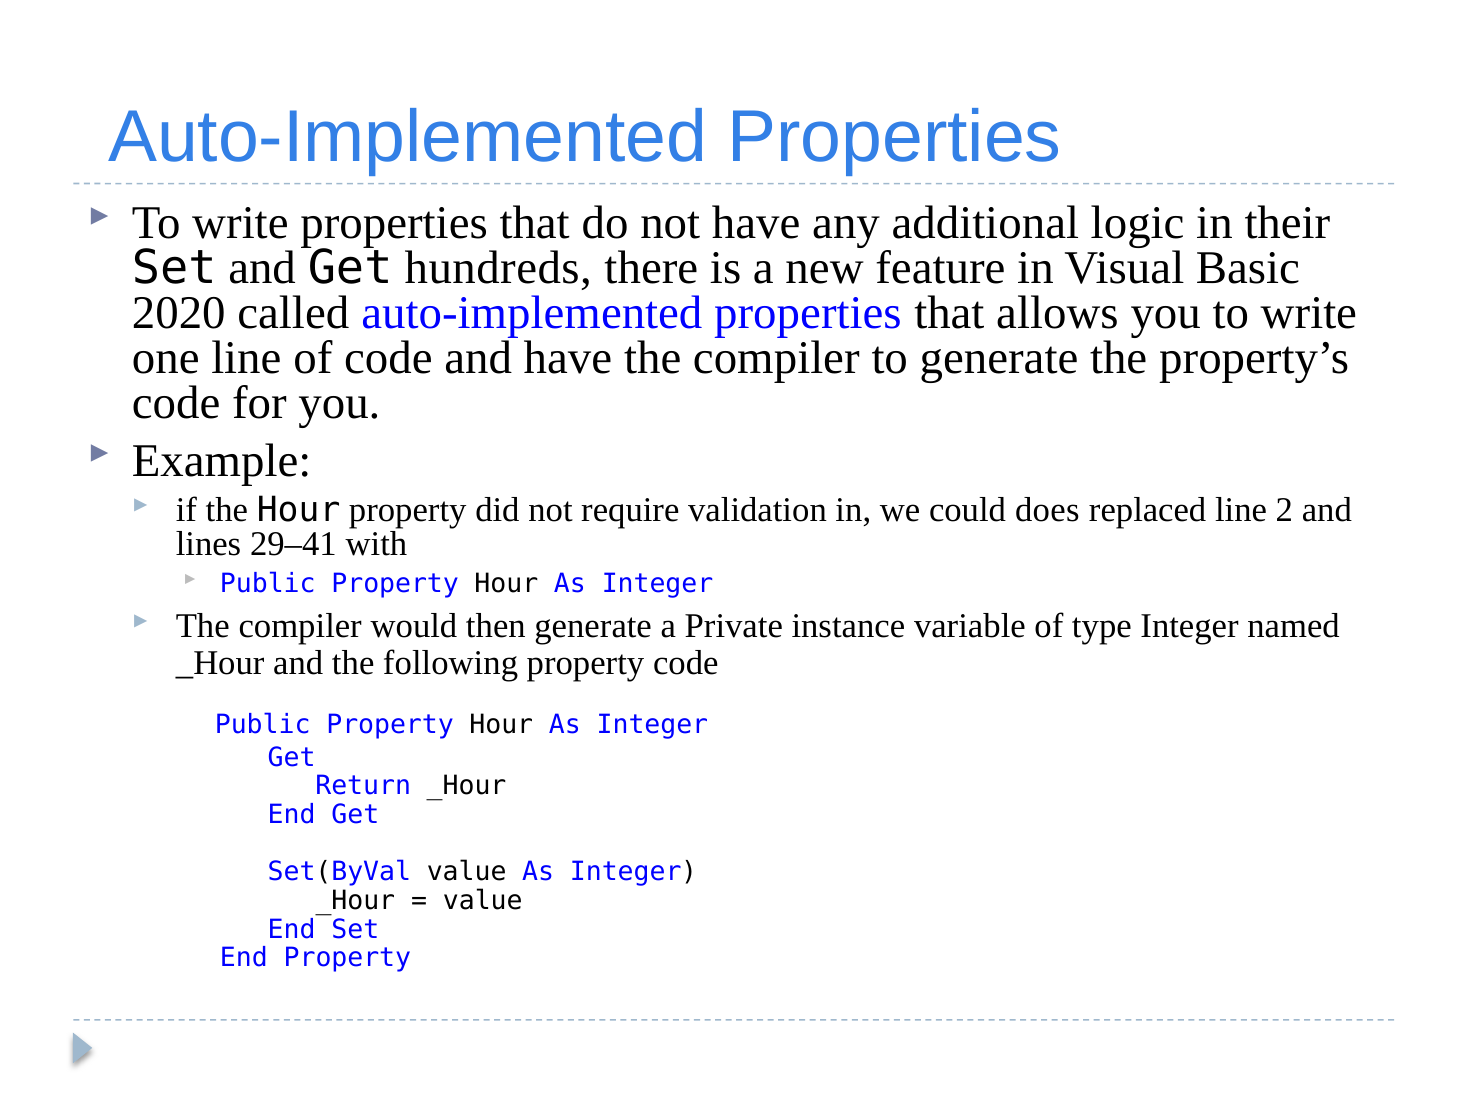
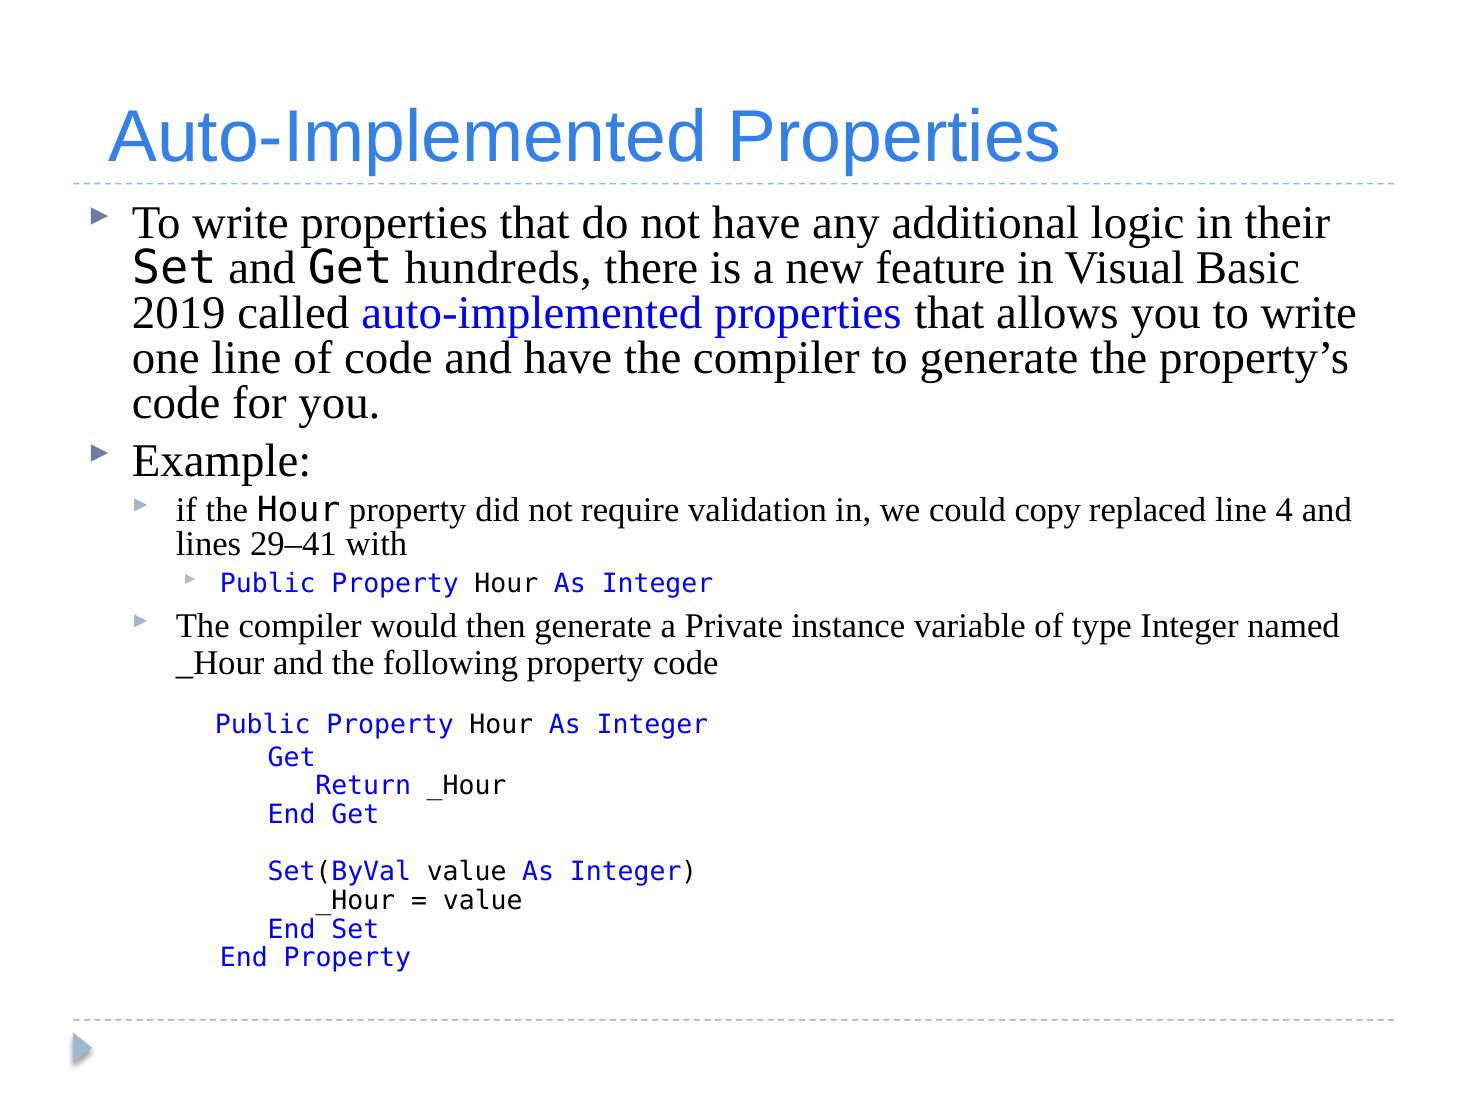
2020: 2020 -> 2019 (179, 313)
does: does -> copy (1048, 510)
2: 2 -> 4 (1284, 510)
